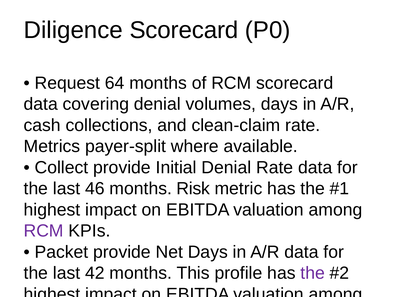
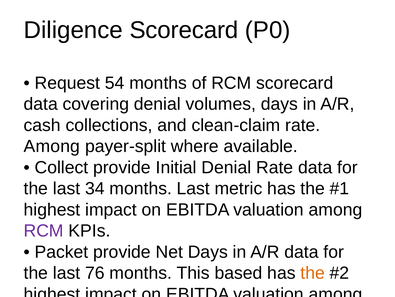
64: 64 -> 54 (115, 83)
Metrics: Metrics -> Among (52, 146)
46: 46 -> 34 (95, 188)
months Risk: Risk -> Last (193, 188)
42: 42 -> 76 (95, 272)
profile: profile -> based (238, 272)
the colour: purple -> orange (313, 272)
